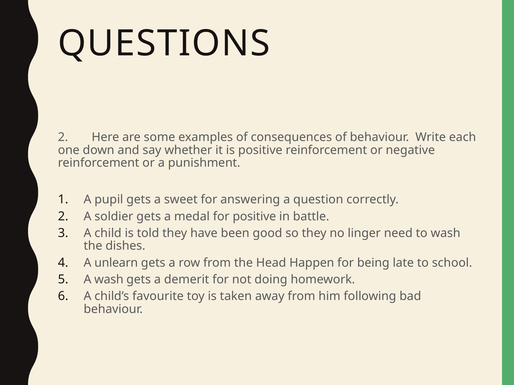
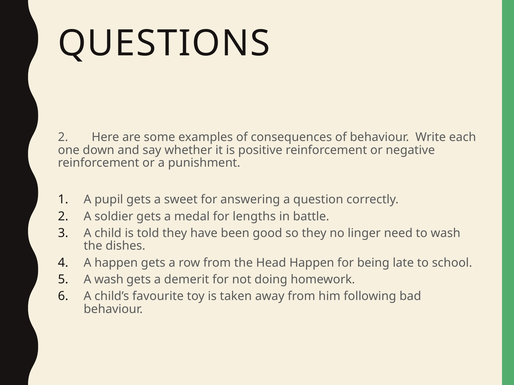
for positive: positive -> lengths (254, 217)
A unlearn: unlearn -> happen (116, 263)
